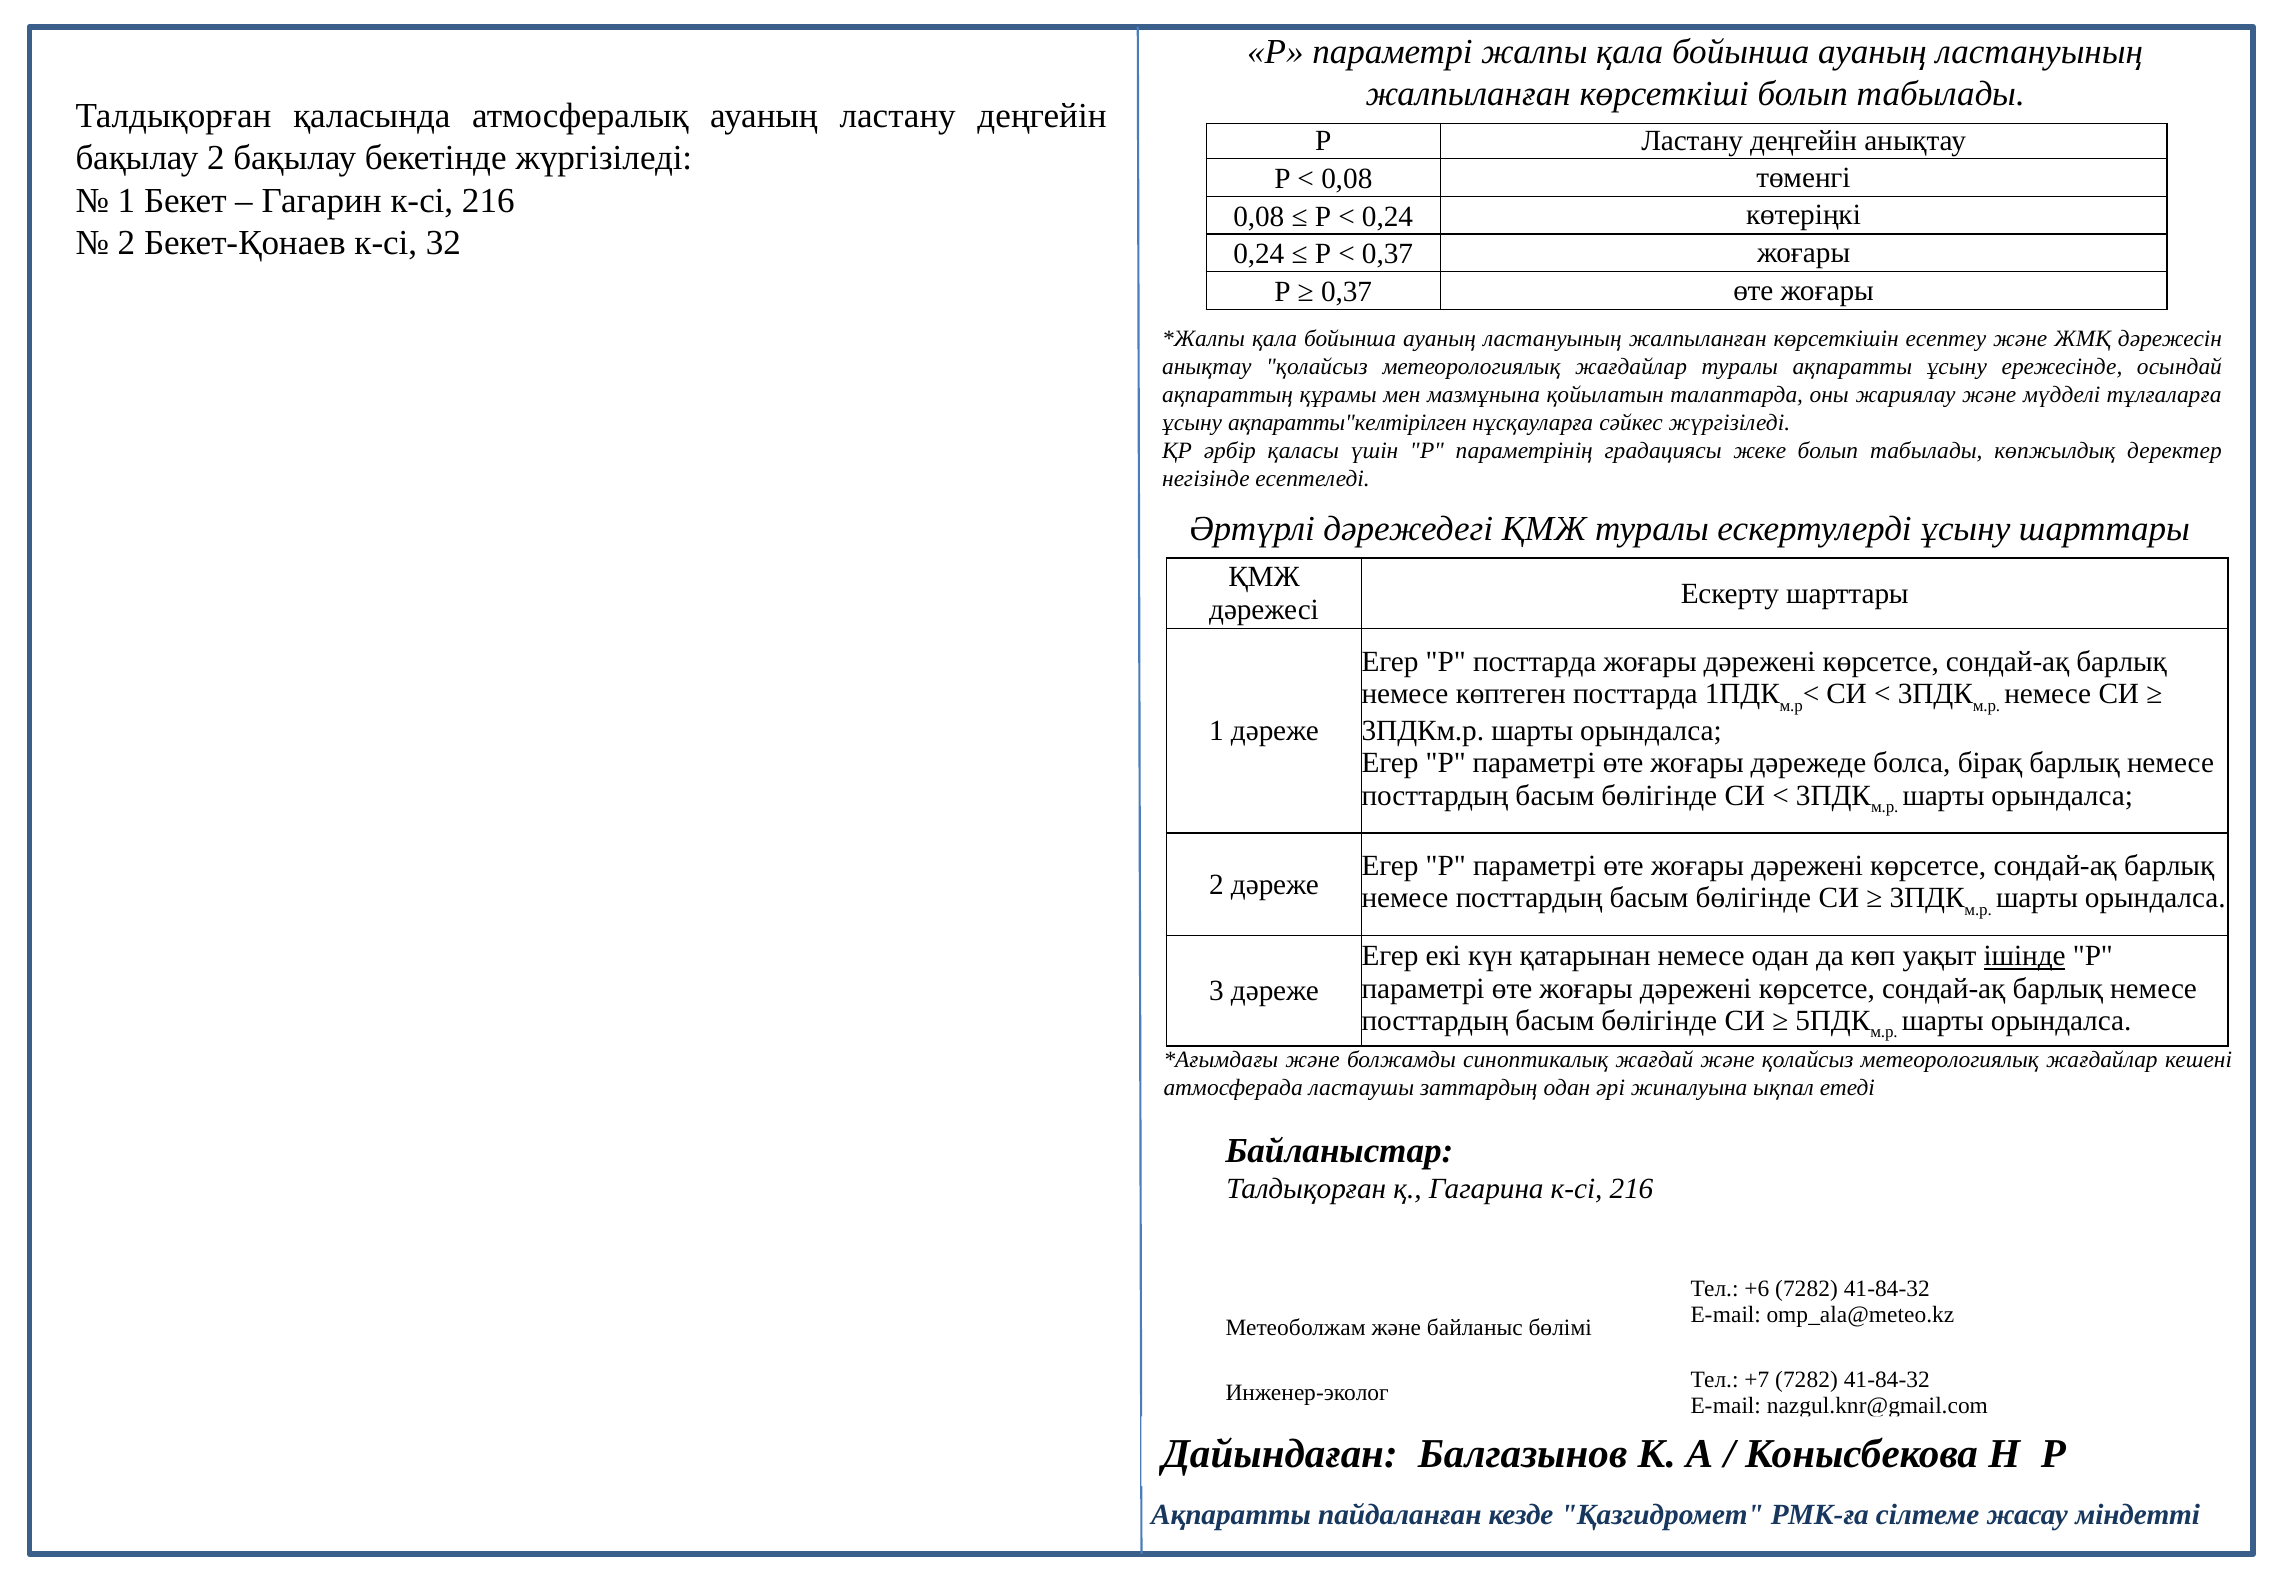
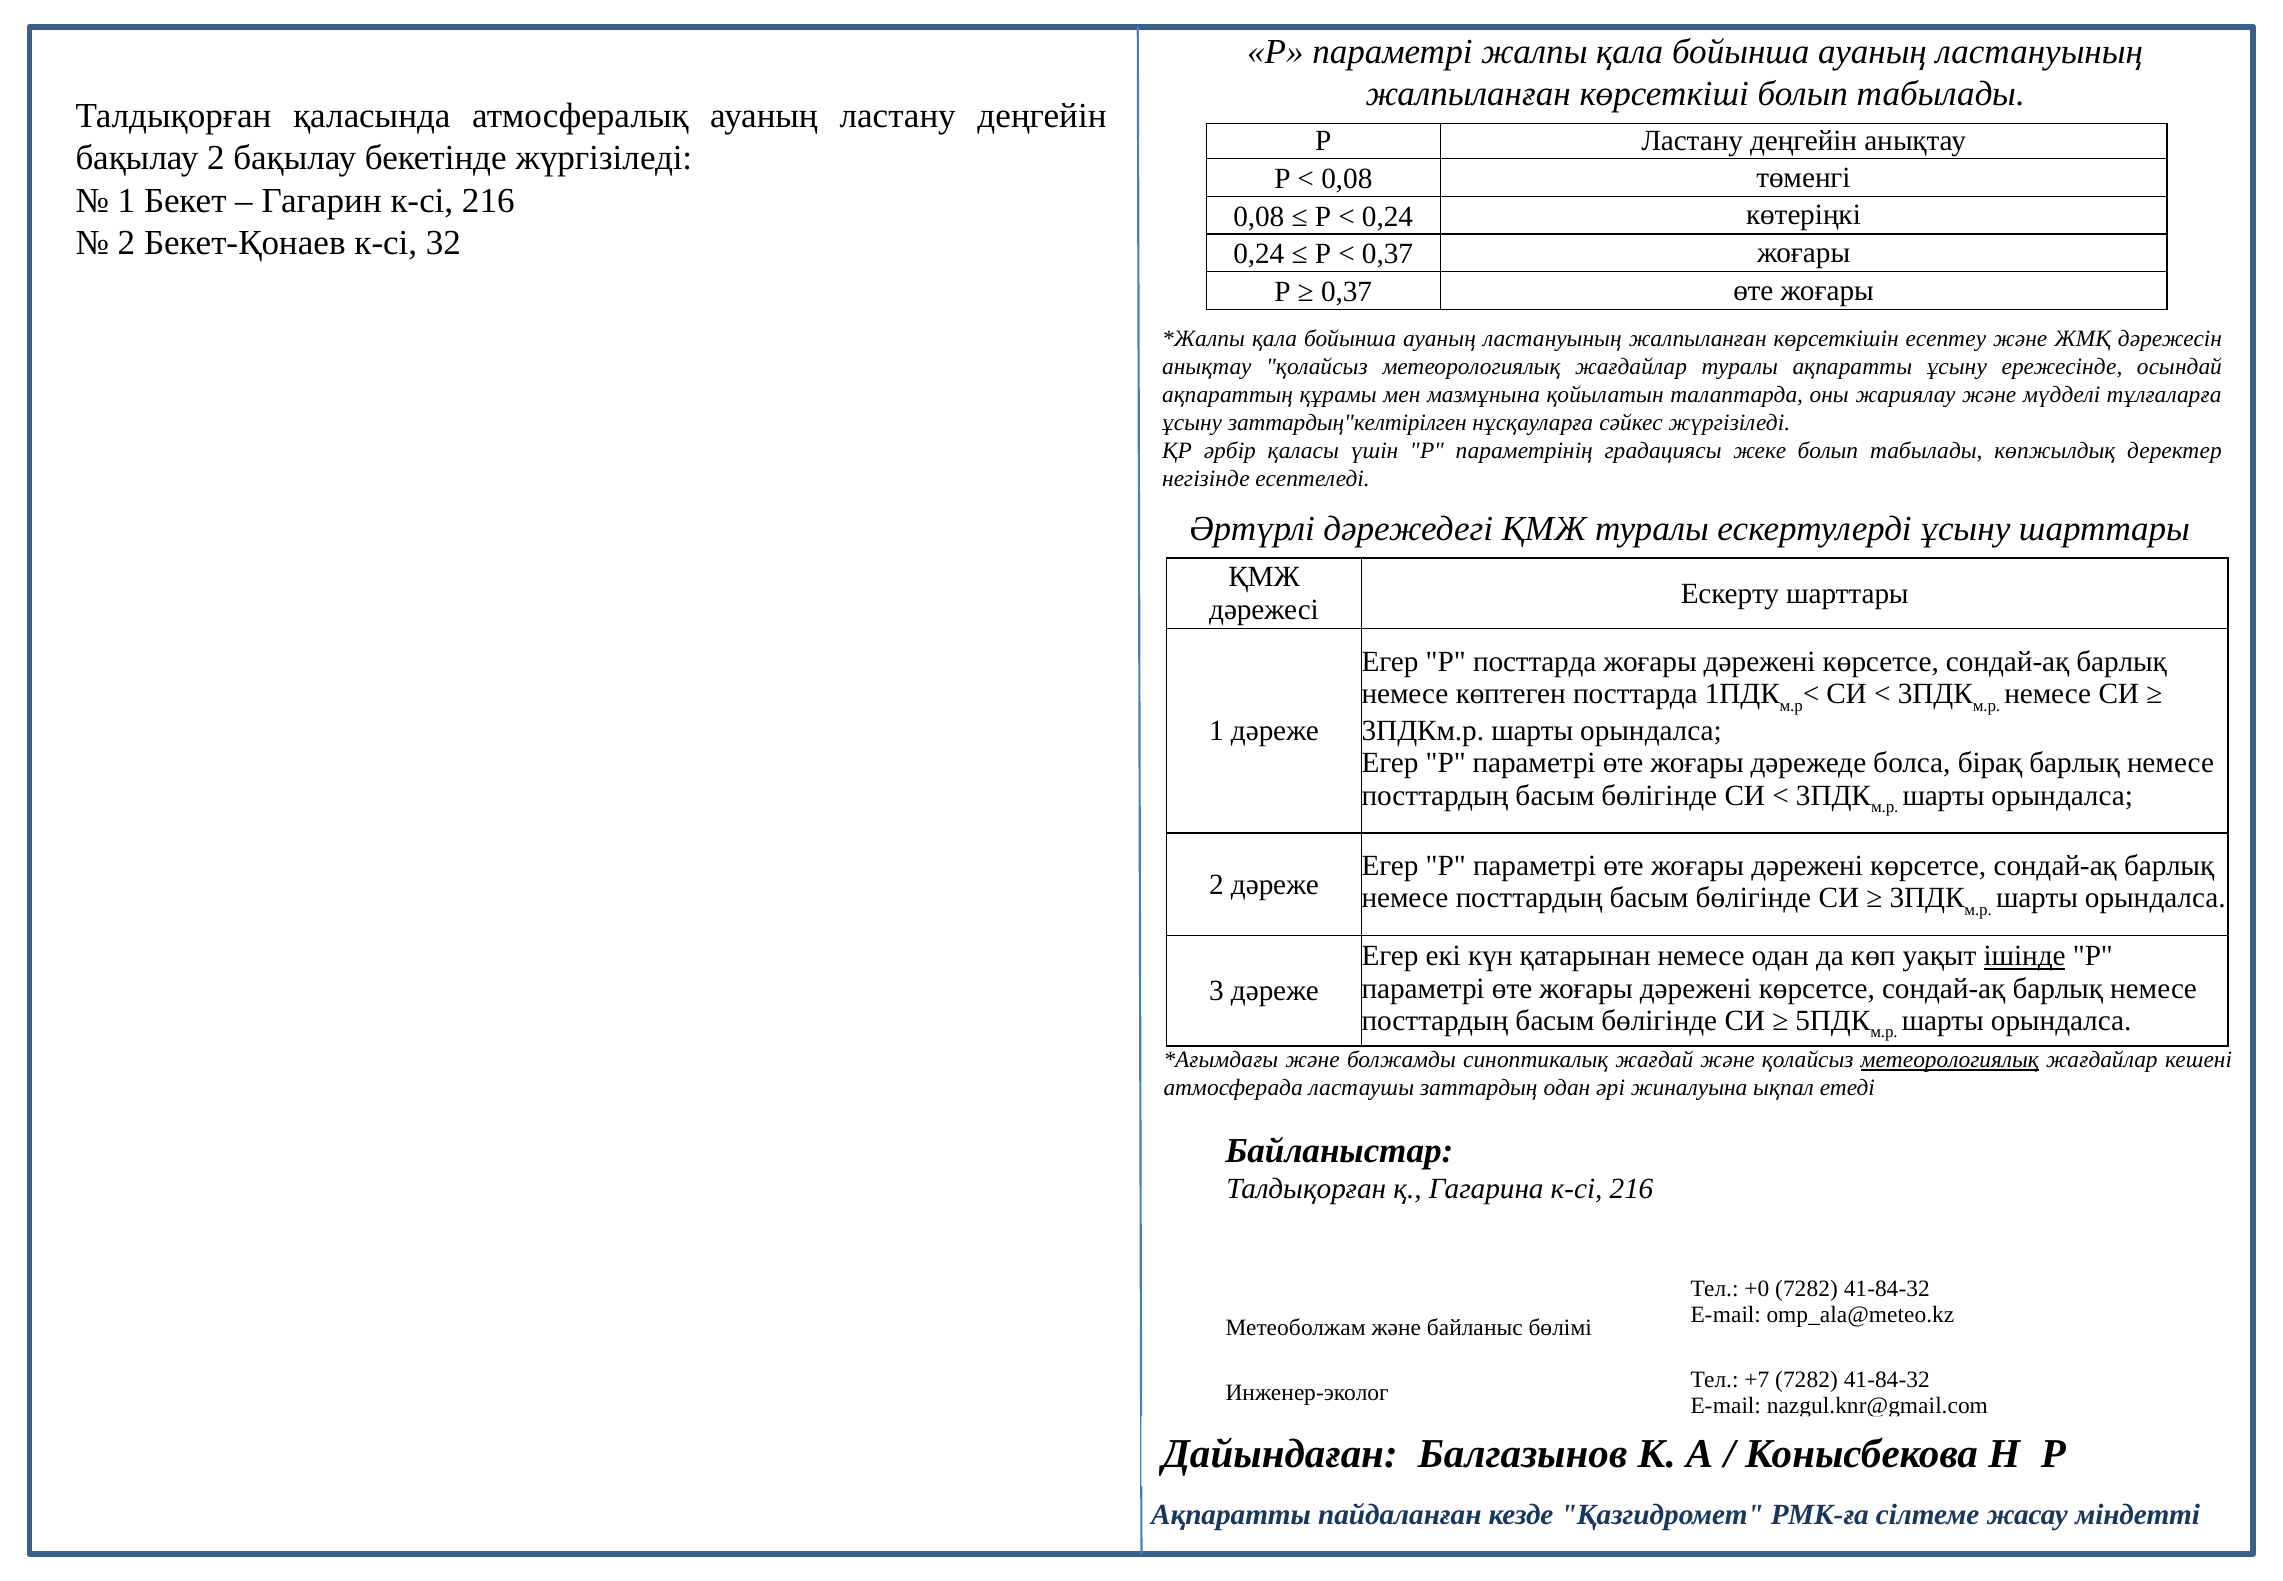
ақпаратты"келтірілген: ақпаратты"келтірілген -> заттардың"келтірілген (1347, 423)
метеорологиялық underline: none -> present (1950, 1059)
+6: +6 -> +0 (1757, 1289)
